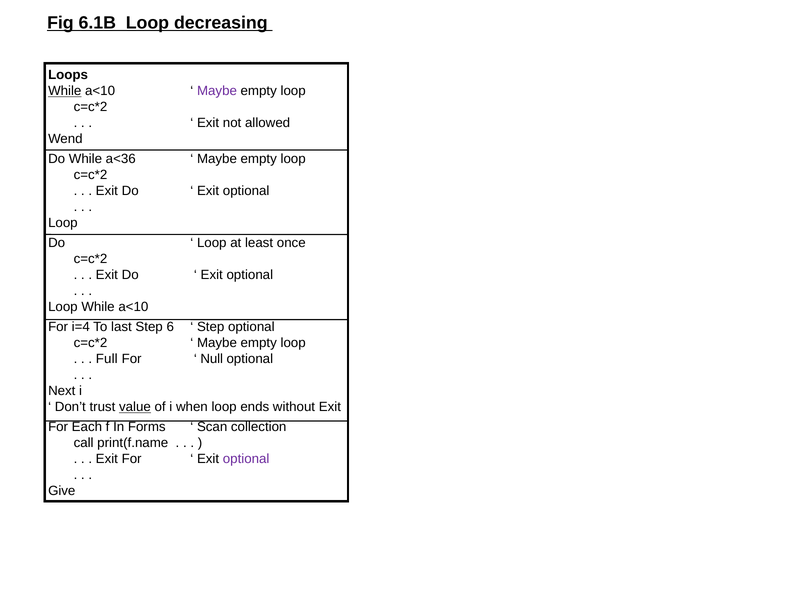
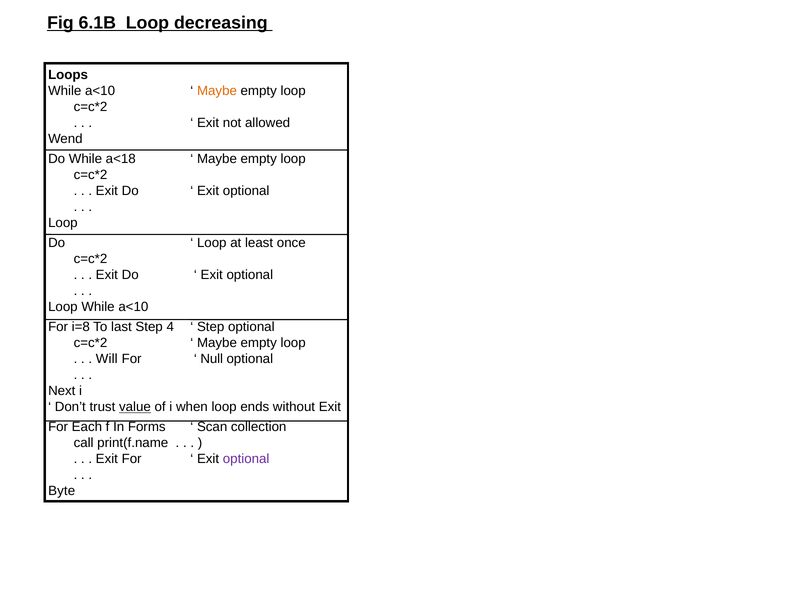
While underline: present -> none (65, 91)
Maybe colour: purple -> orange (217, 91)
a<36: a<36 -> a<18 (121, 159)
i=4: i=4 -> i=8 (81, 327)
6: 6 -> 4 (170, 327)
Full: Full -> Will (107, 359)
Give: Give -> Byte (62, 491)
